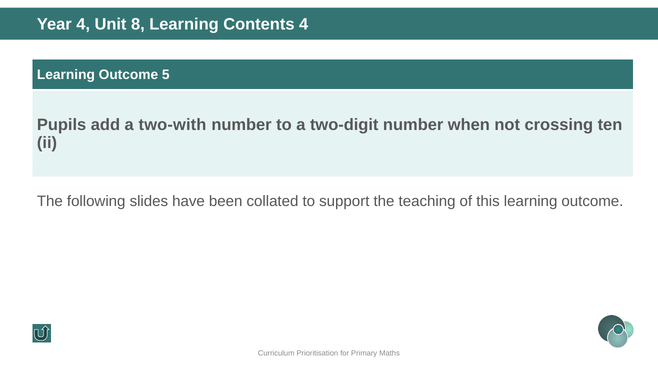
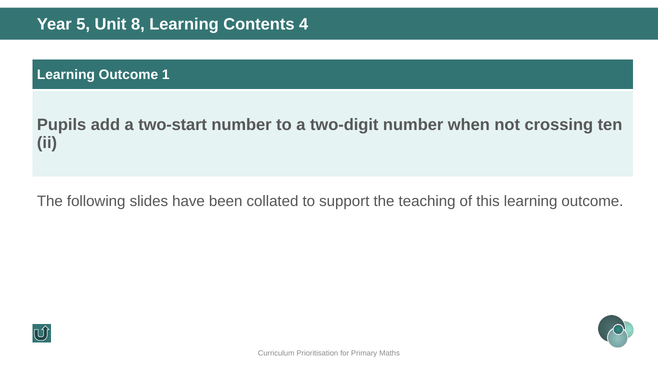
Year 4: 4 -> 5 (83, 25)
5: 5 -> 1 (166, 75)
two-with: two-with -> two-start (173, 125)
